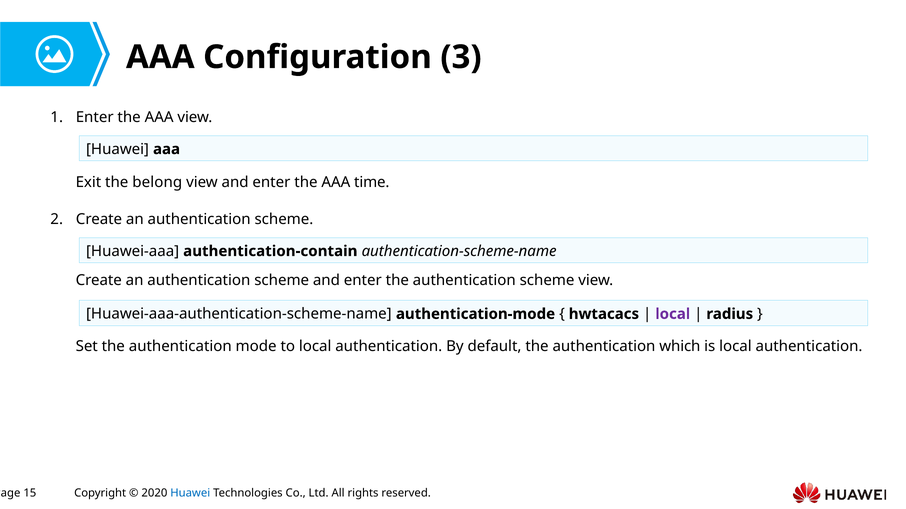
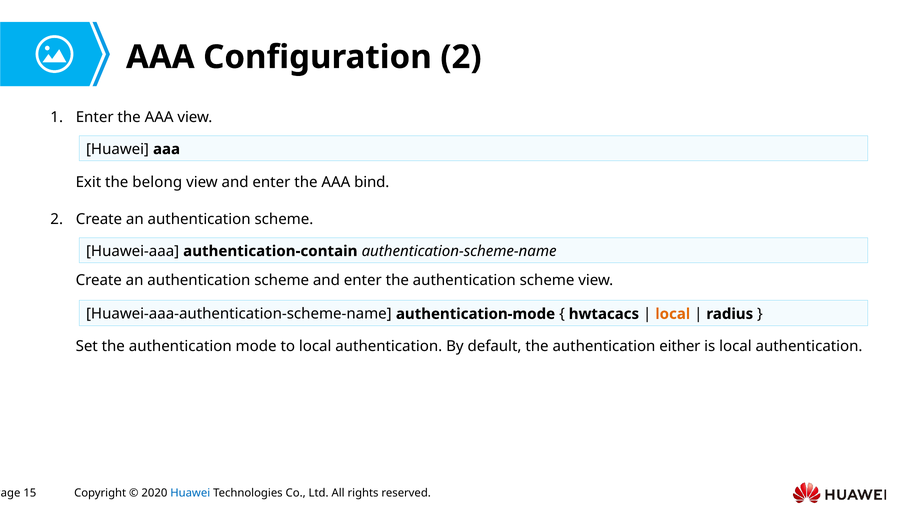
Configuration 3: 3 -> 2 (461, 57)
time: time -> bind (372, 182)
local colour: purple -> orange (673, 314)
which: which -> either (680, 346)
